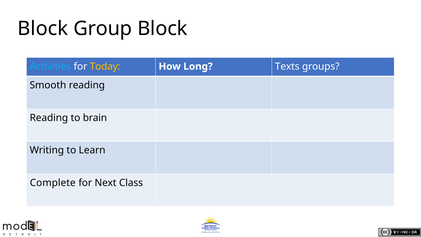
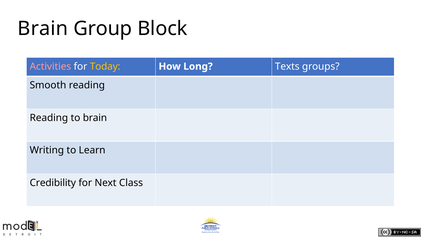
Block: Block -> Brain (43, 28)
Activities colour: light blue -> pink (50, 66)
Complete: Complete -> Credibility (53, 183)
